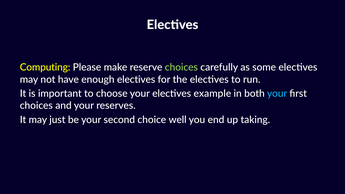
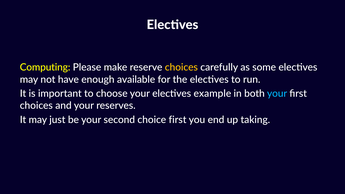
choices colour: light green -> yellow (181, 67)
enough electives: electives -> available (136, 79)
choice well: well -> first (178, 120)
